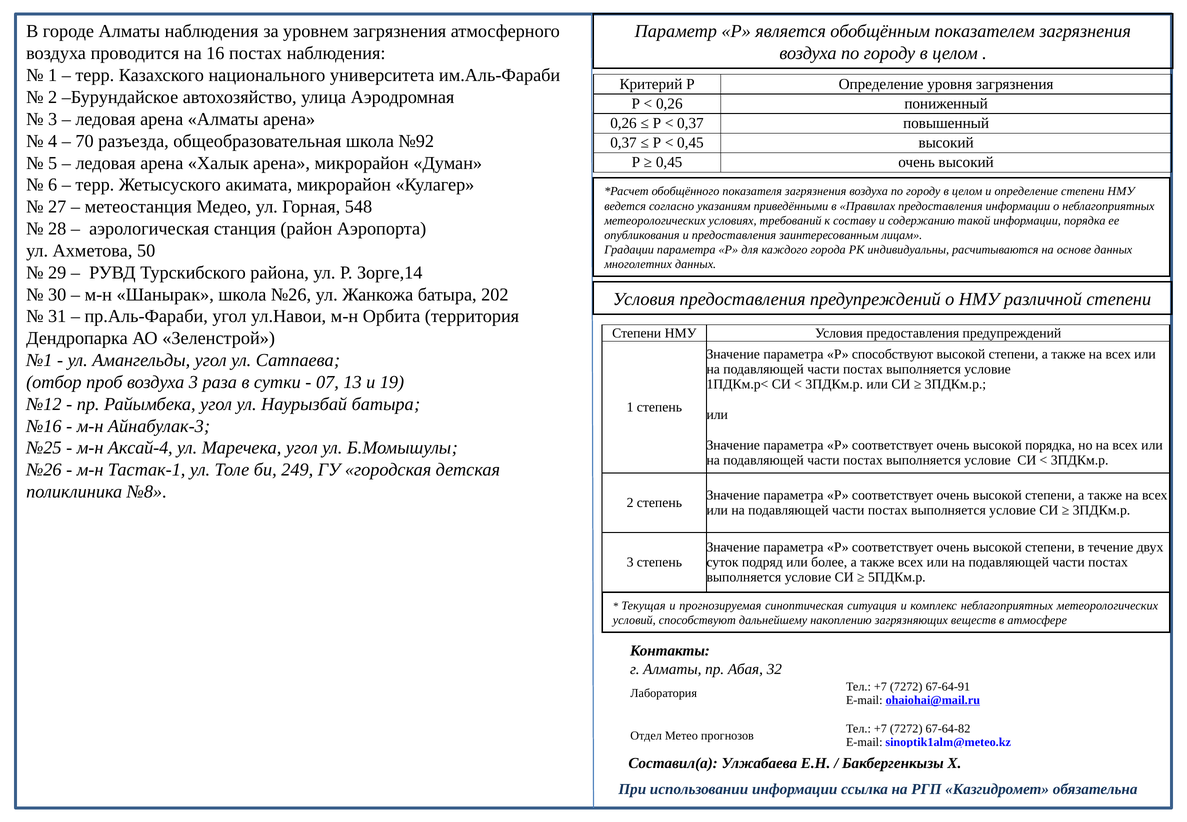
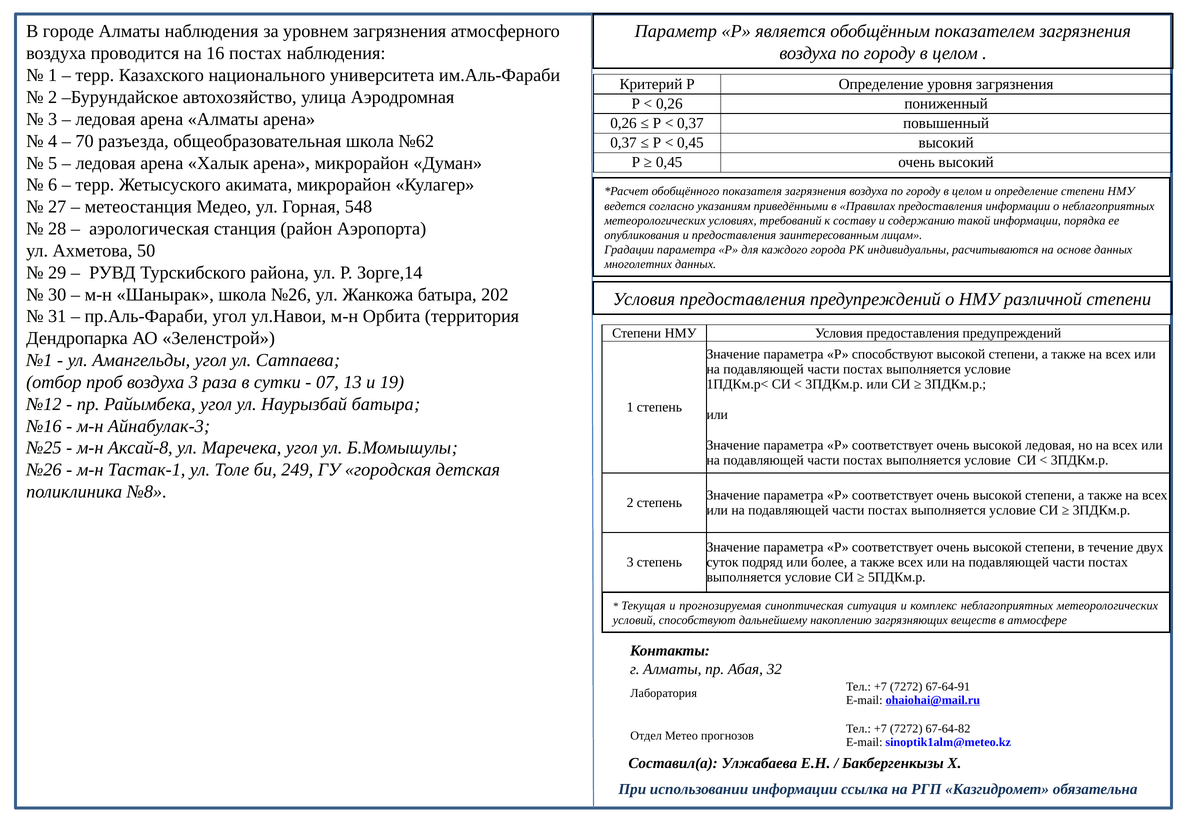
№92: №92 -> №62 (416, 141)
высокой порядка: порядка -> ледовая (1050, 445)
Аксай-4: Аксай-4 -> Аксай-8 (140, 448)
